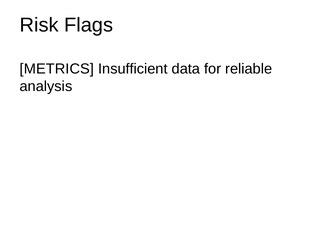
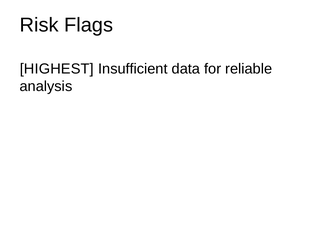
METRICS: METRICS -> HIGHEST (57, 69)
